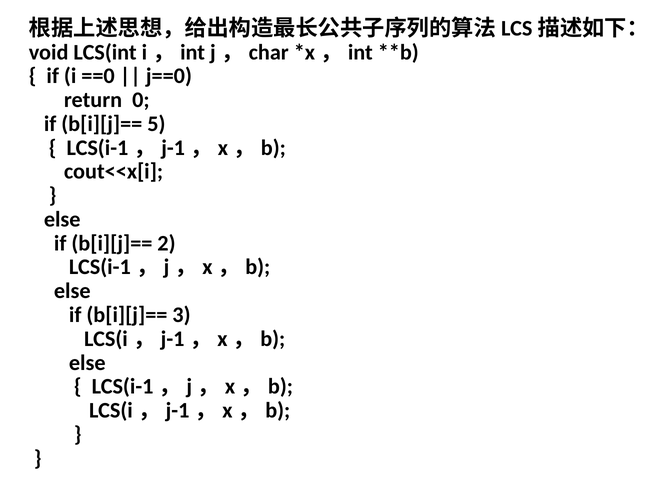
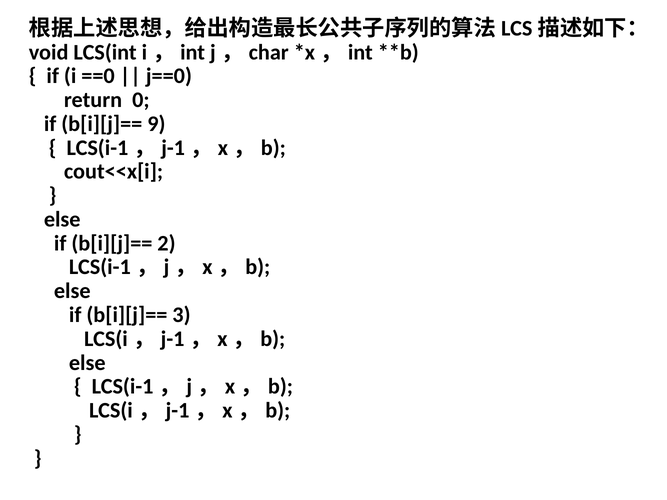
5: 5 -> 9 (156, 124)
